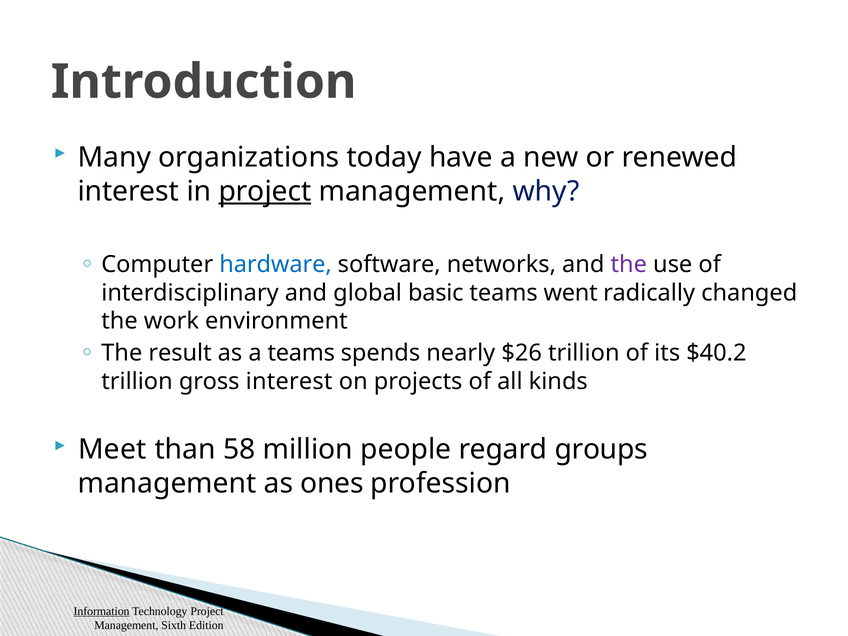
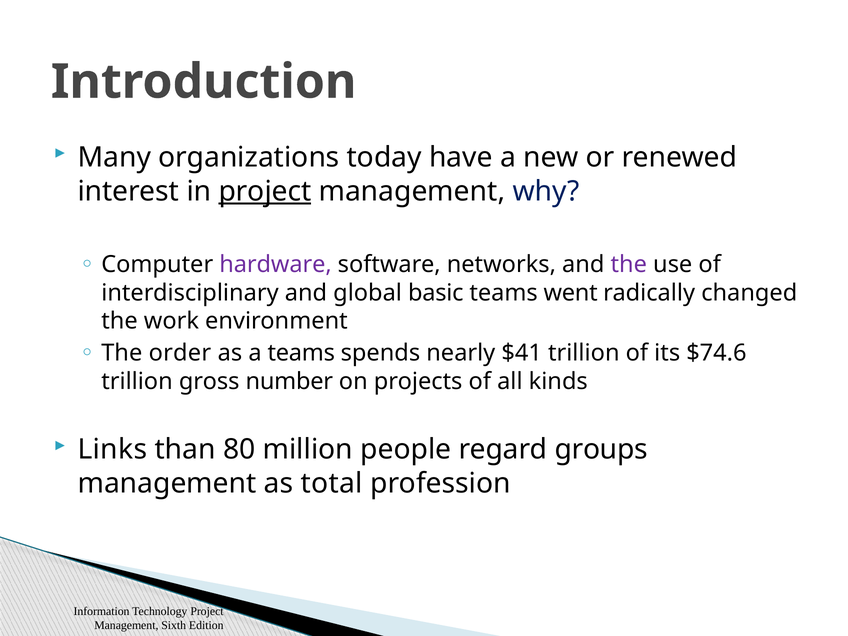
hardware colour: blue -> purple (276, 265)
result: result -> order (180, 353)
$26: $26 -> $41 (522, 353)
$40.2: $40.2 -> $74.6 (716, 353)
gross interest: interest -> number (289, 381)
Meet: Meet -> Links (112, 450)
58: 58 -> 80 (239, 450)
ones: ones -> total (332, 484)
Information underline: present -> none (102, 611)
